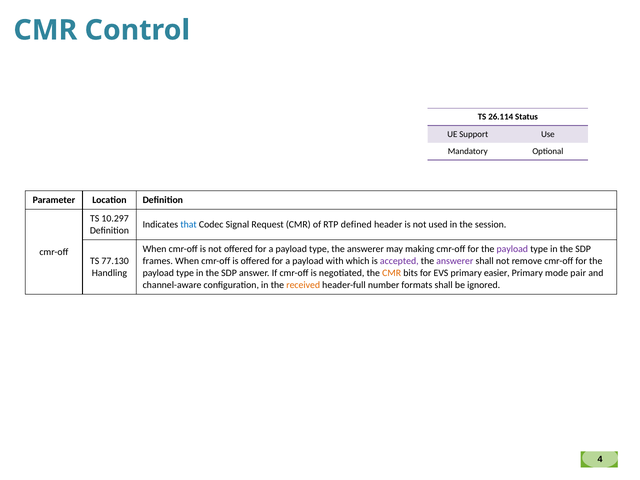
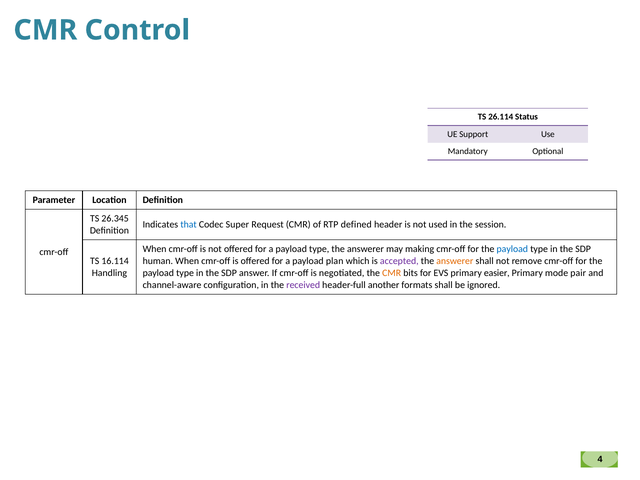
10.297: 10.297 -> 26.345 (115, 218)
Signal: Signal -> Super (237, 225)
payload colour: purple -> blue (512, 249)
77.130: 77.130 -> 16.114 (115, 261)
frames: frames -> human (158, 261)
with: with -> plan (335, 261)
answerer colour: purple -> orange (455, 261)
received colour: orange -> purple (303, 285)
number: number -> another (384, 285)
